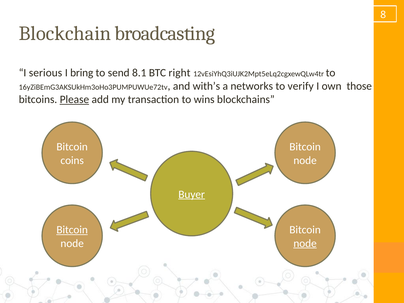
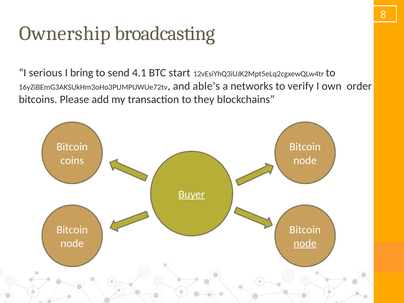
Blockchain: Blockchain -> Ownership (65, 33)
8.1: 8.1 -> 4.1 (139, 73)
right: right -> start (179, 73)
with’s: with’s -> able’s (206, 86)
those: those -> order (359, 86)
Please underline: present -> none (74, 100)
wins: wins -> they (204, 100)
Bitcoin underline: present -> none (72, 230)
